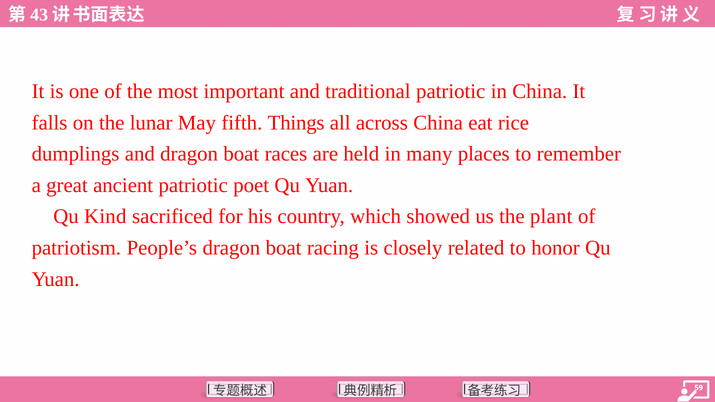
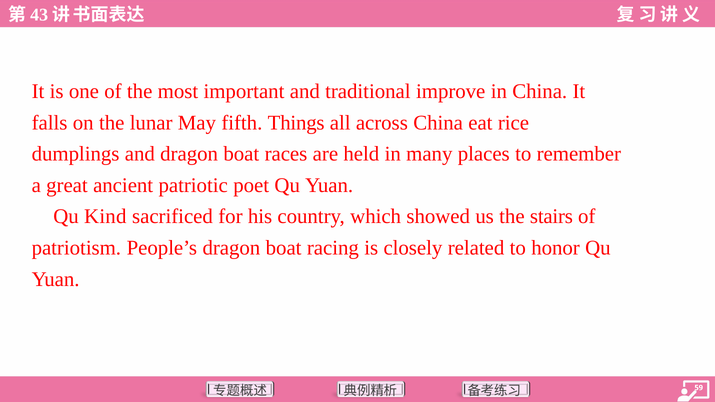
traditional patriotic: patriotic -> improve (451, 92)
plant: plant -> stairs (551, 217)
